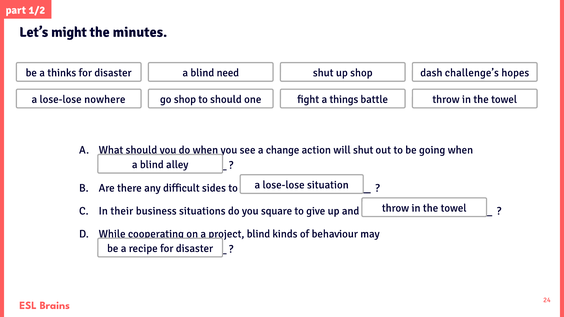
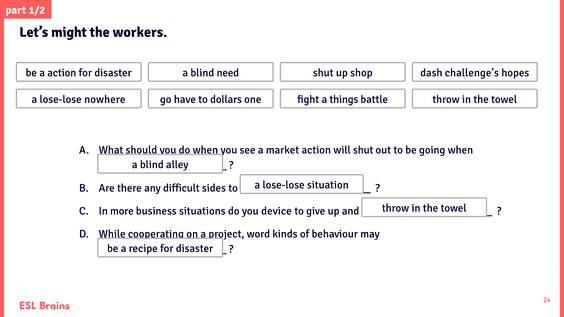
minutes: minutes -> workers (140, 32)
a thinks: thinks -> action (62, 73)
go shop: shop -> have (185, 99)
to should: should -> dollars (226, 99)
change: change -> market (283, 150)
their: their -> more (122, 211)
square: square -> device (276, 211)
project blind: blind -> word (258, 234)
